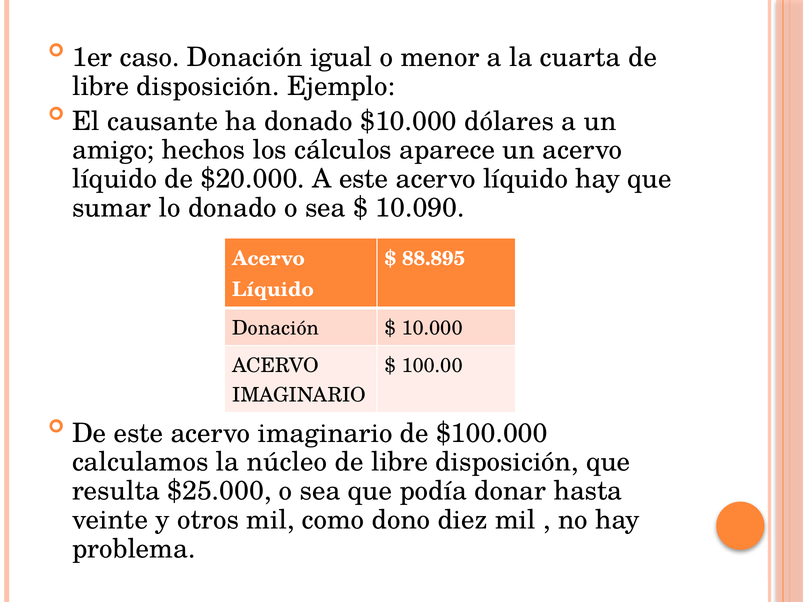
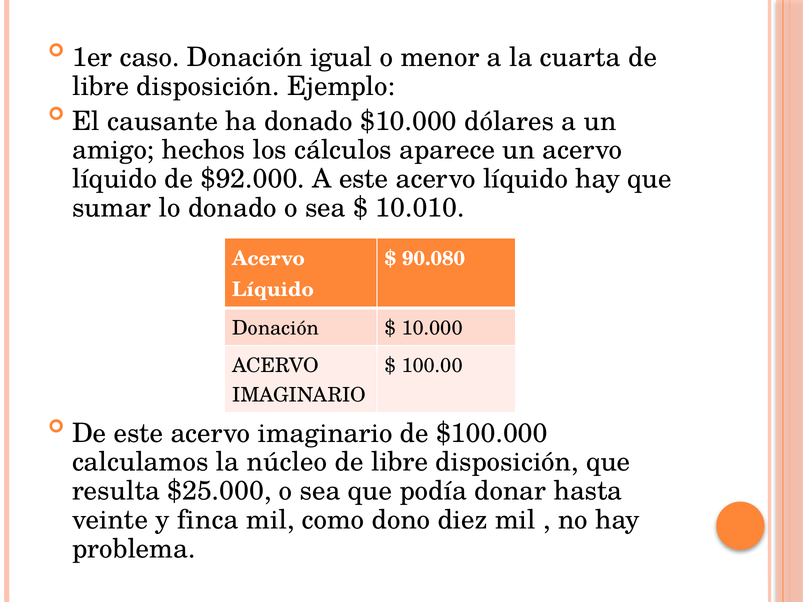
$20.000: $20.000 -> $92.000 (253, 179)
10.090: 10.090 -> 10.010 (420, 208)
88.895: 88.895 -> 90.080 (434, 259)
otros: otros -> finca (208, 520)
